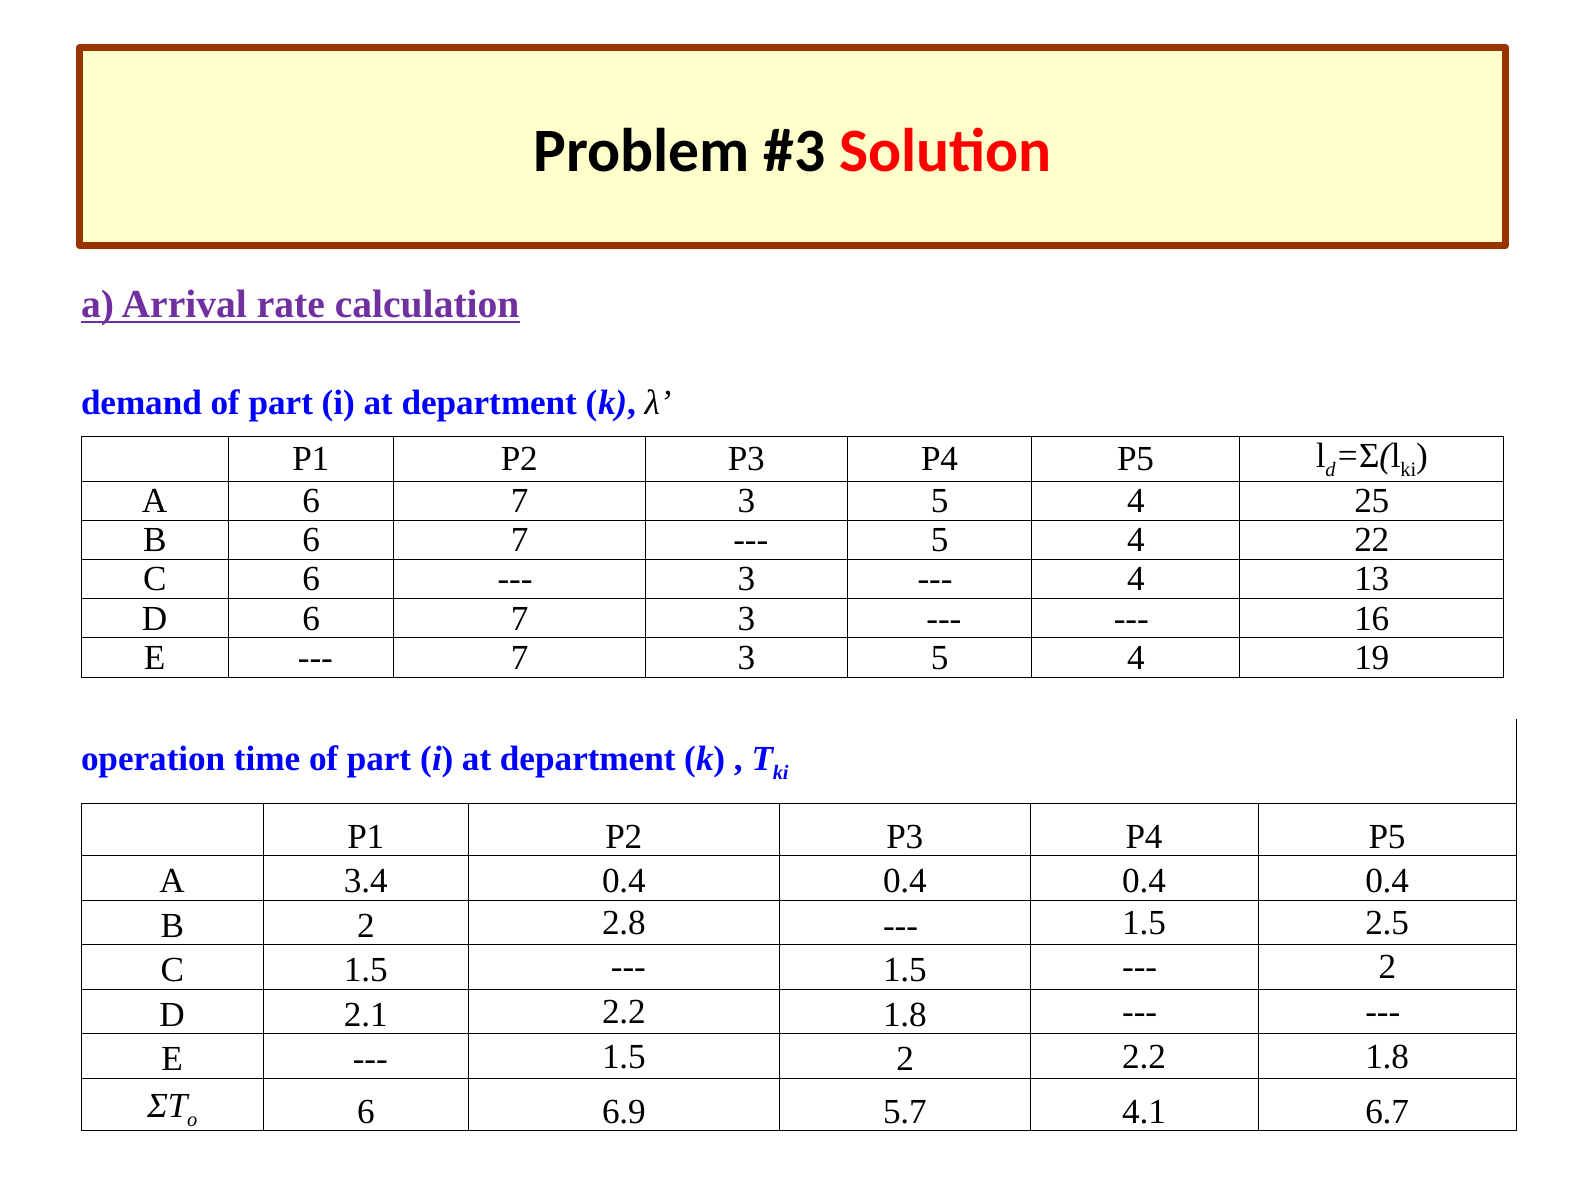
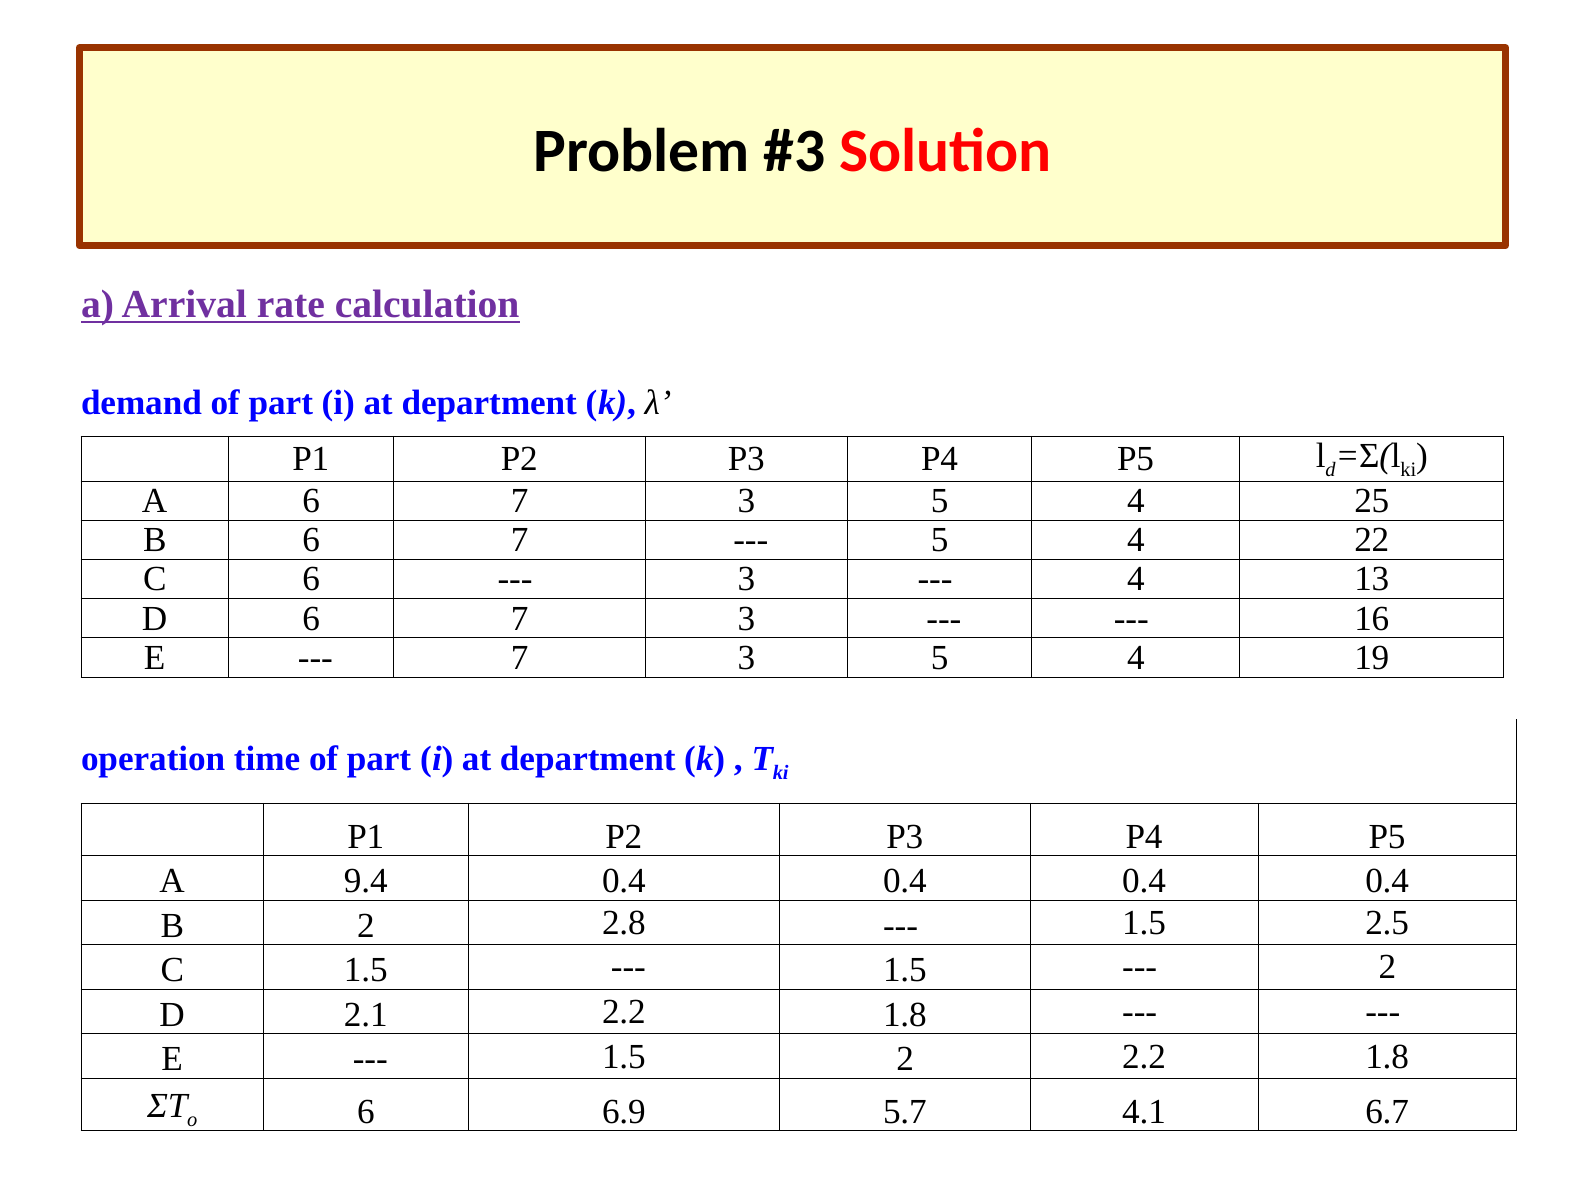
3.4: 3.4 -> 9.4 (366, 881)
